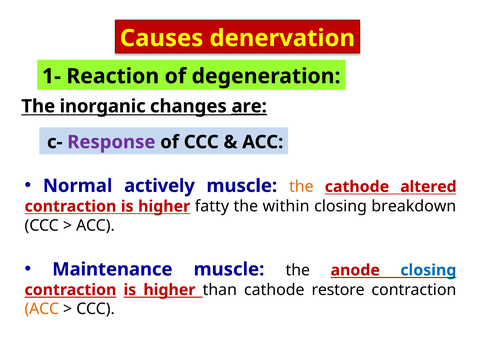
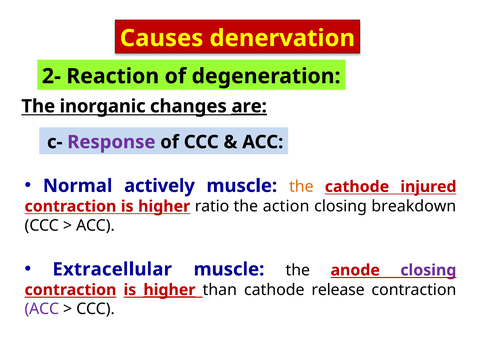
1-: 1- -> 2- (51, 76)
altered: altered -> injured (428, 187)
fatty: fatty -> ratio (212, 206)
within: within -> action (286, 206)
Maintenance: Maintenance -> Extracellular (112, 269)
closing colour: blue -> purple (428, 270)
higher underline: none -> present (169, 290)
restore: restore -> release (338, 290)
ACC colour: orange -> purple (42, 309)
